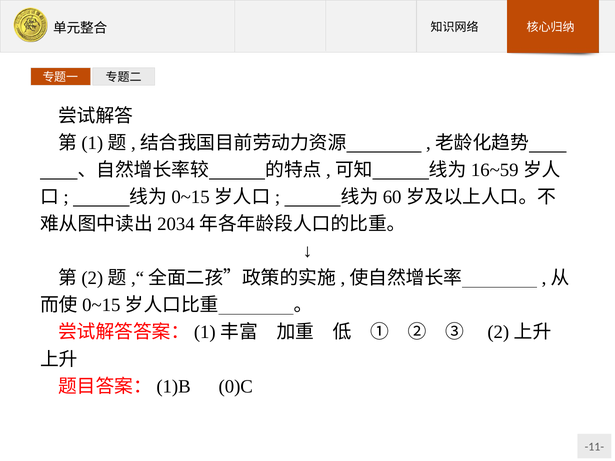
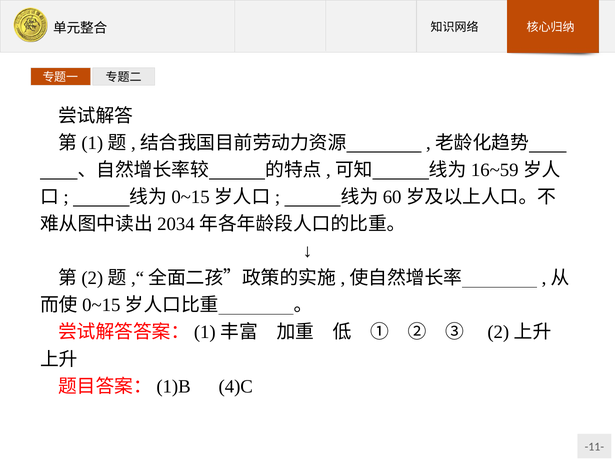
0)C: 0)C -> 4)C (236, 387)
